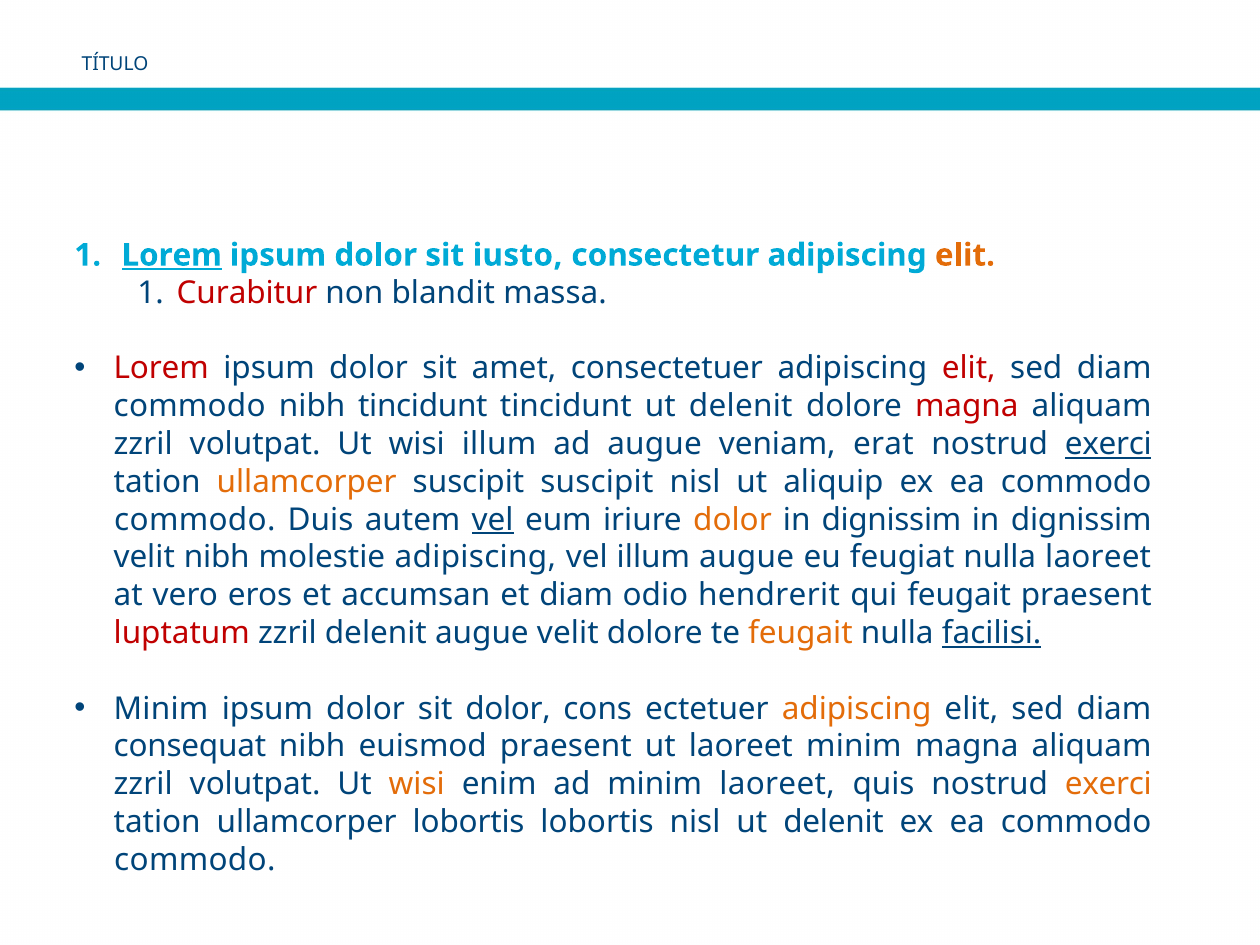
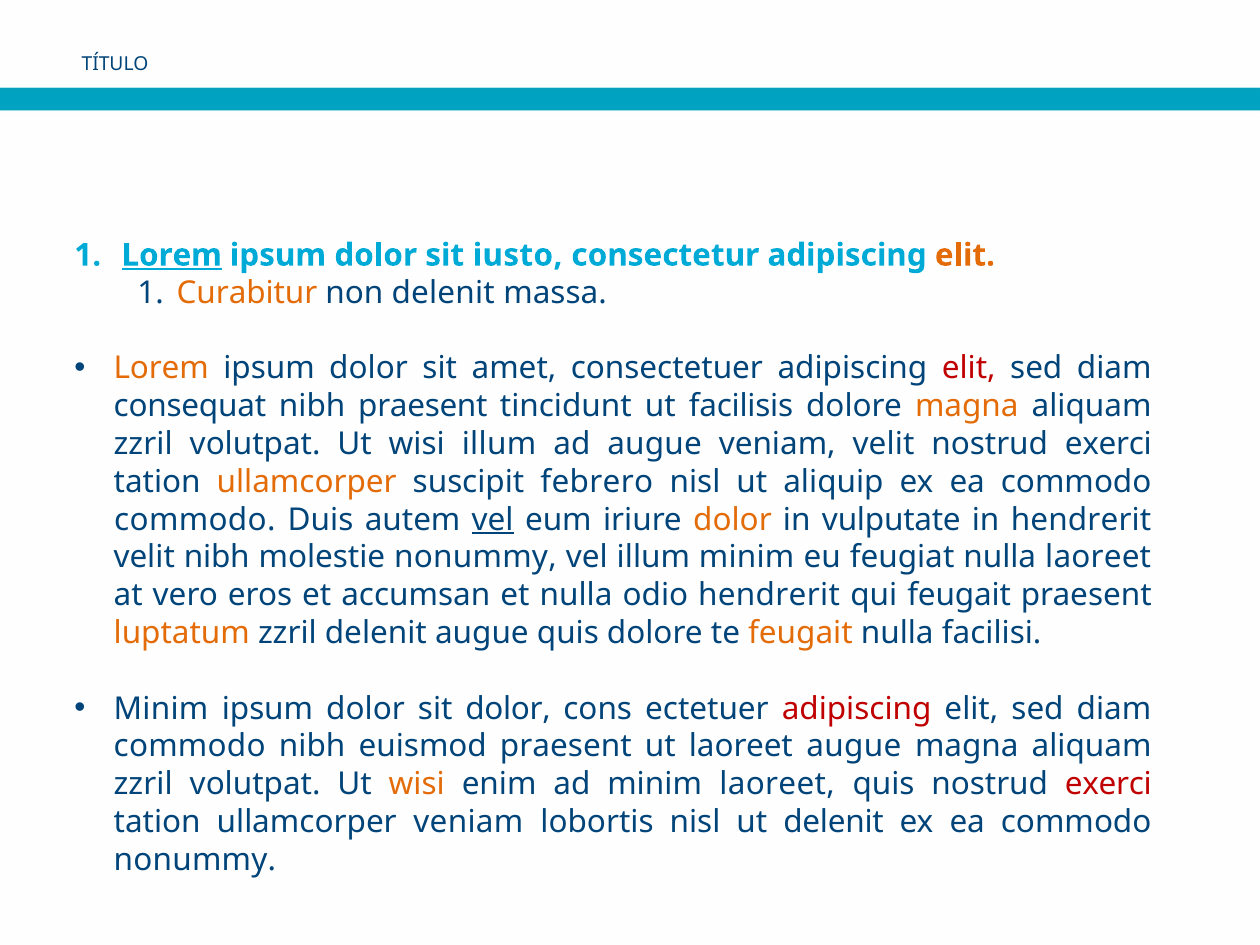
Curabitur colour: red -> orange (247, 293)
non blandit: blandit -> delenit (443, 293)
Lorem colour: red -> orange (161, 369)
commodo: commodo -> consequat (190, 406)
nibh tincidunt: tincidunt -> praesent (423, 406)
tincidunt ut delenit: delenit -> facilisis (741, 406)
magna colour: red -> orange (967, 406)
veniam erat: erat -> velit (884, 444)
exerci underline: present -> none (1108, 444)
suscipit suscipit: suscipit -> febrero (597, 482)
dignissim: dignissim -> vulputate (891, 520)
dignissim: dignissim -> hendrerit (1081, 520)
molestie adipiscing: adipiscing -> nonummy (475, 558)
illum augue: augue -> minim (747, 558)
et diam: diam -> nulla (576, 595)
luptatum colour: red -> orange (182, 633)
augue velit: velit -> quis (568, 633)
facilisi underline: present -> none (992, 633)
adipiscing colour: orange -> red (857, 709)
consequat: consequat -> commodo (190, 747)
laoreet minim: minim -> augue (854, 747)
exerci colour: orange -> red (1108, 784)
ullamcorper lobortis: lobortis -> veniam (468, 822)
commodo: commodo -> nonummy (195, 860)
